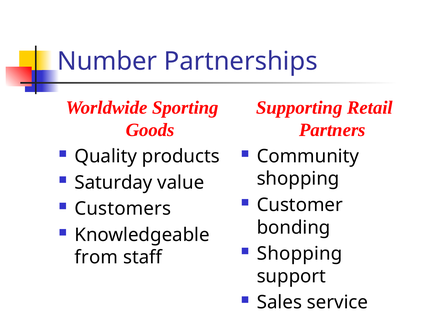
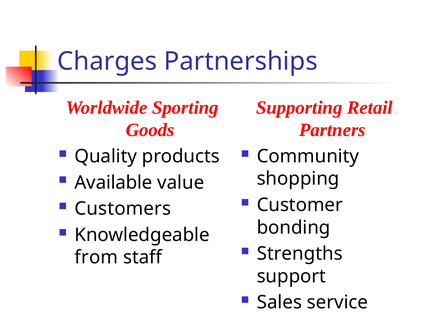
Number: Number -> Charges (107, 61)
Saturday: Saturday -> Available (113, 182)
Shopping: Shopping -> Strengths (300, 254)
